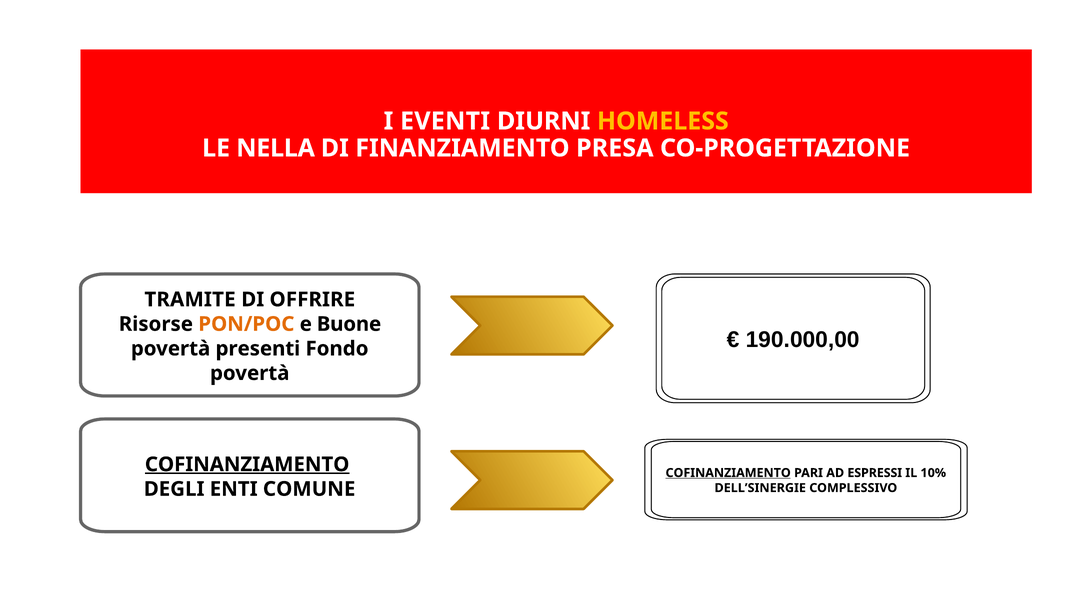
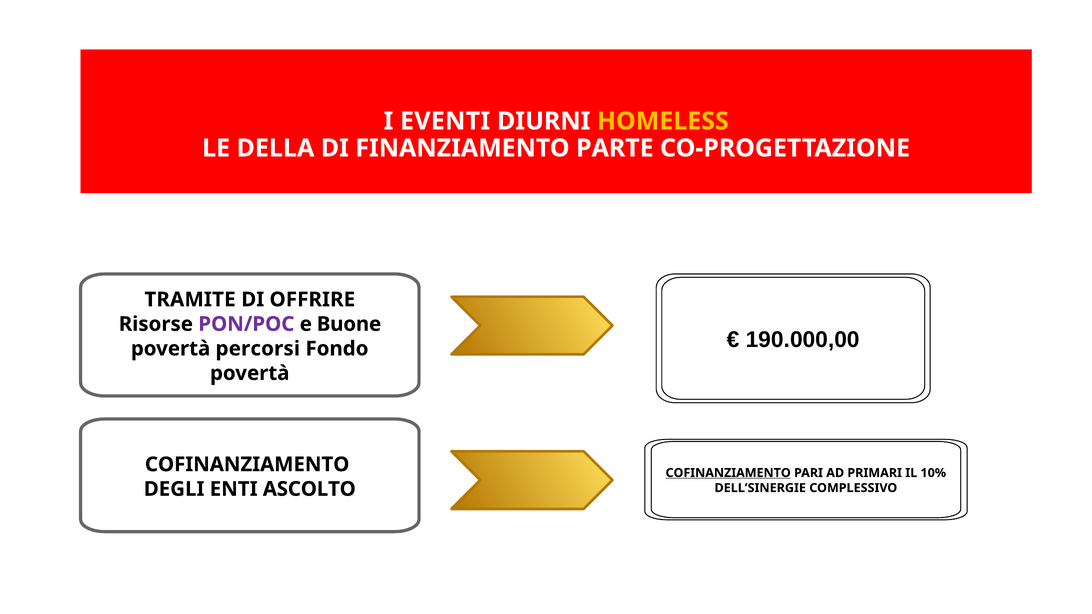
NELLA: NELLA -> DELLA (275, 148)
PRESA: PRESA -> PARTE (615, 148)
PON/POC colour: orange -> purple (246, 324)
presenti: presenti -> percorsi (258, 349)
COFINANZIAMENTO underline: present -> none (247, 465)
ESPRESSI: ESPRESSI -> PRIMARI (875, 473)
COMUNE: COMUNE -> ASCOLTO (309, 489)
